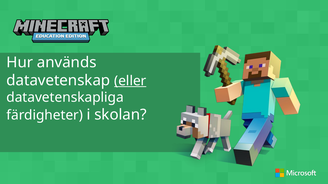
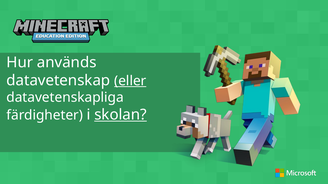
skolan underline: none -> present (121, 115)
